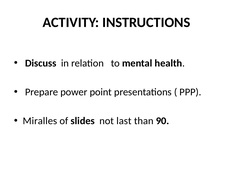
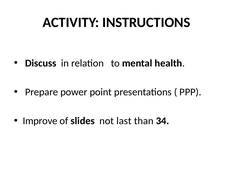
Miralles: Miralles -> Improve (40, 121)
90: 90 -> 34 (162, 121)
